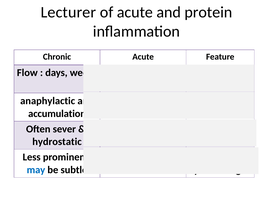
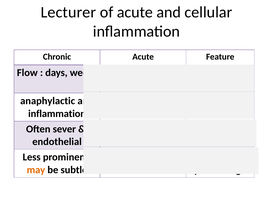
and protein: protein -> cellular (208, 12)
accumulation: accumulation -> inflammation (57, 114)
hydrostatic: hydrostatic -> endothelial (57, 142)
may colour: blue -> orange (36, 170)
